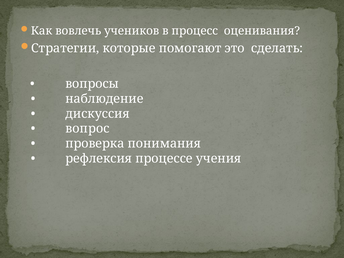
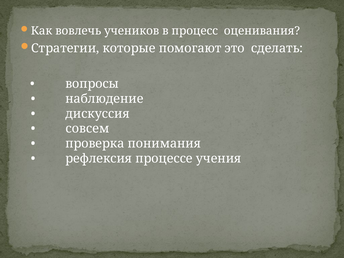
вопрос: вопрос -> совсем (87, 129)
